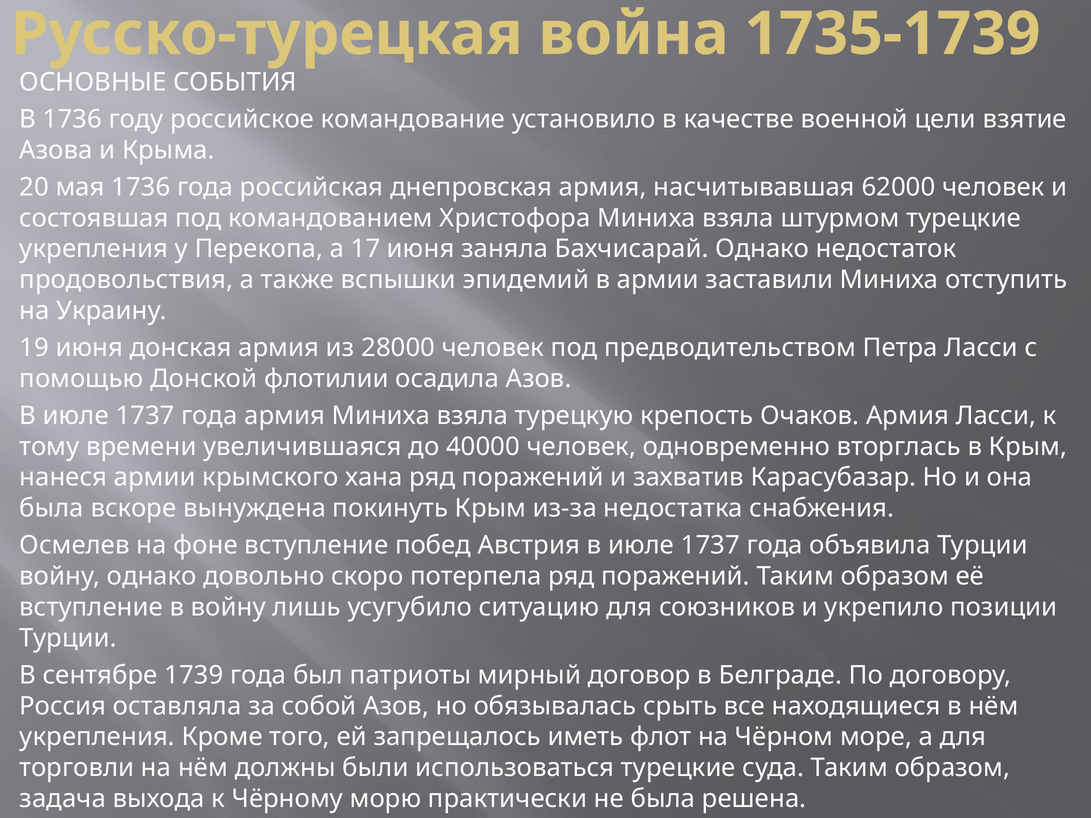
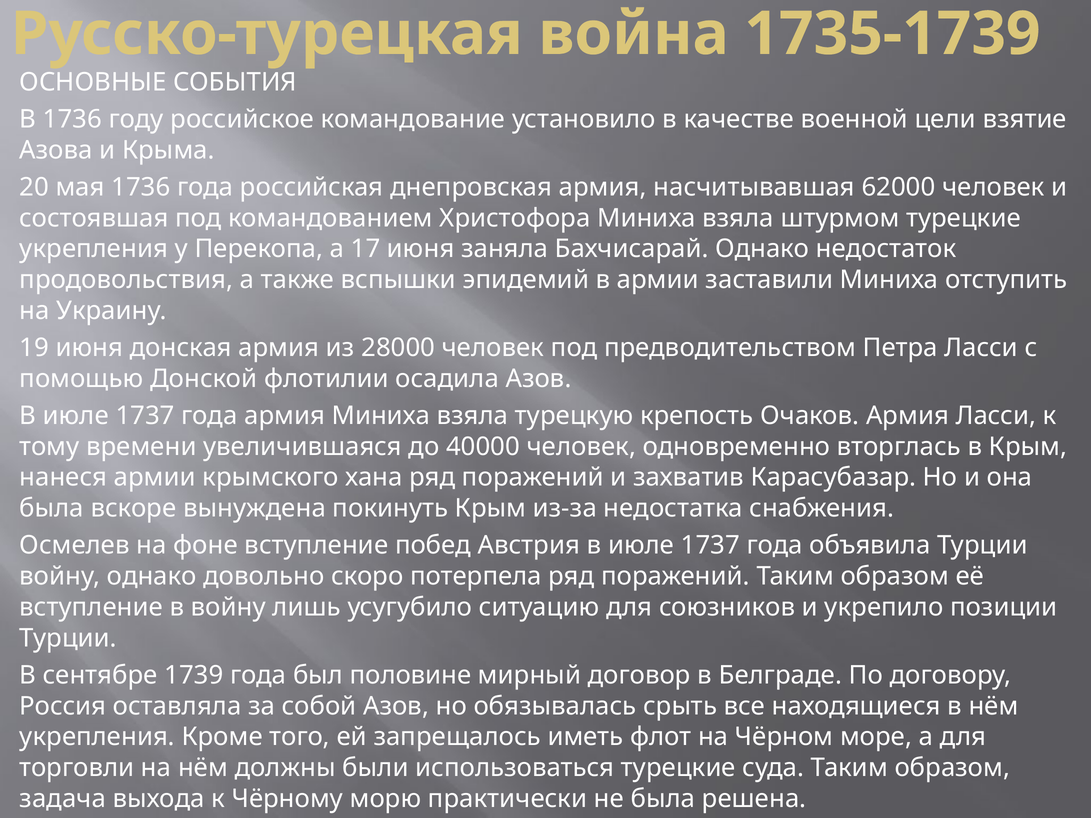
патриоты: патриоты -> половине (411, 675)
